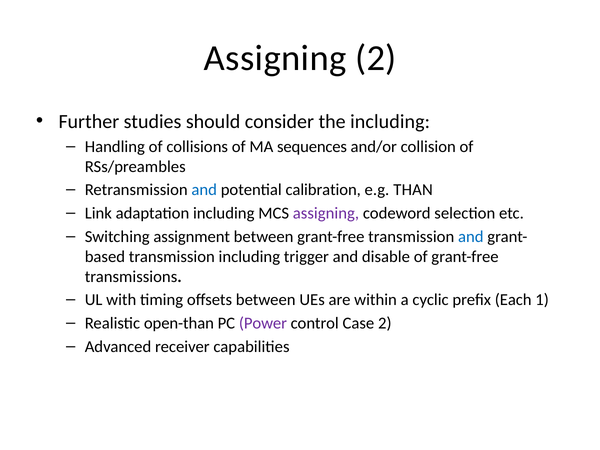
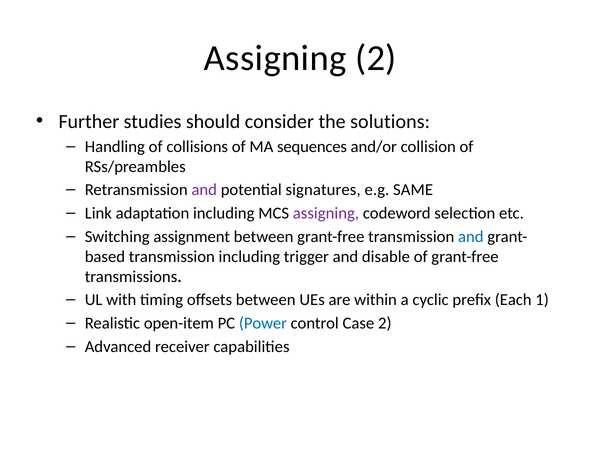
the including: including -> solutions (390, 121)
and colour: blue -> purple (204, 190)
calibration: calibration -> signatures (323, 190)
THAN: THAN -> SAME (413, 190)
open-than: open-than -> open-item (179, 323)
Power colour: purple -> blue (263, 323)
